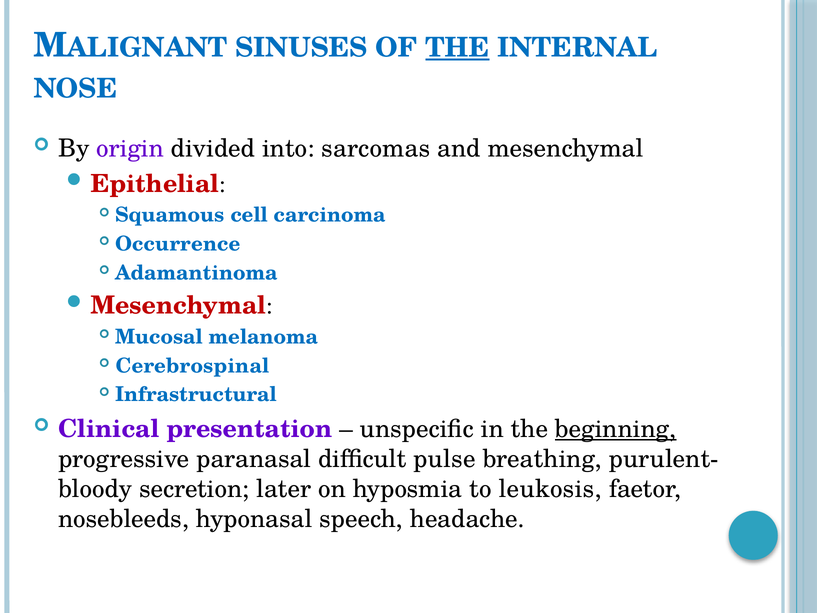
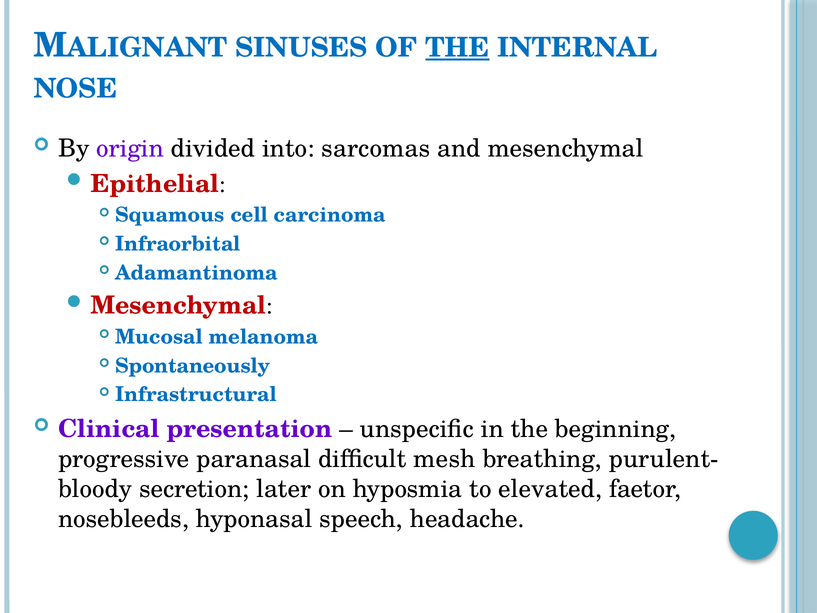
Occurrence: Occurrence -> Infraorbital (178, 244)
Cerebrospinal: Cerebrospinal -> Spontaneously (193, 366)
beginning underline: present -> none (616, 429)
pulse: pulse -> mesh (444, 459)
leukosis: leukosis -> elevated (550, 489)
